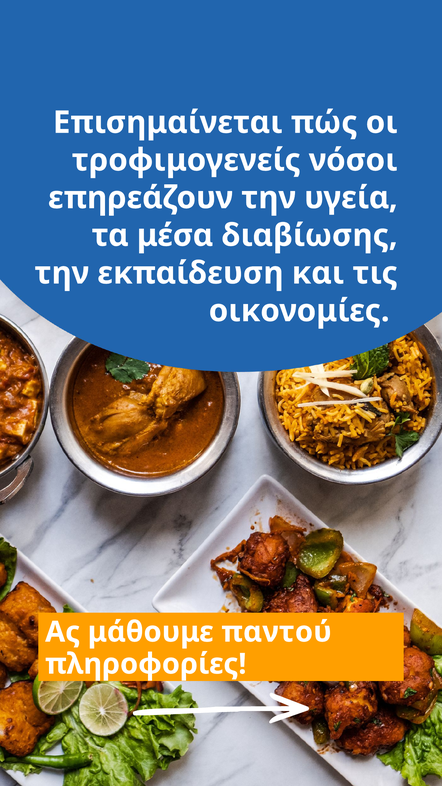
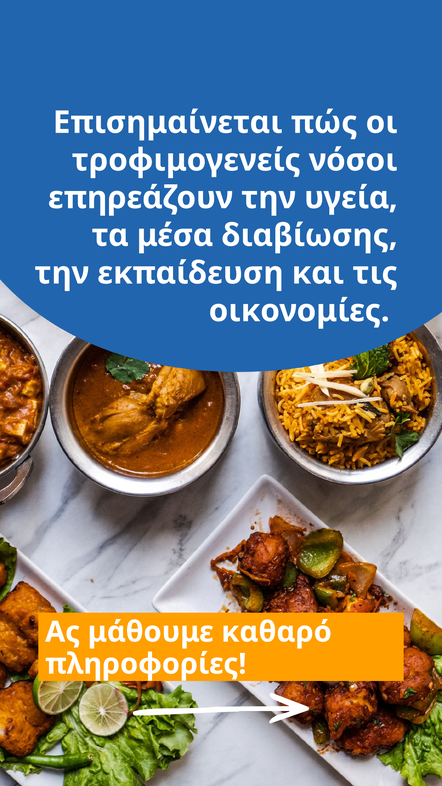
παντού: παντού -> καθαρό (277, 632)
